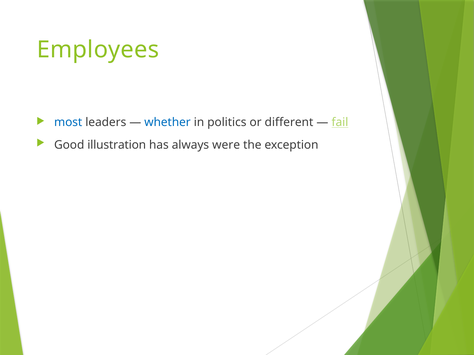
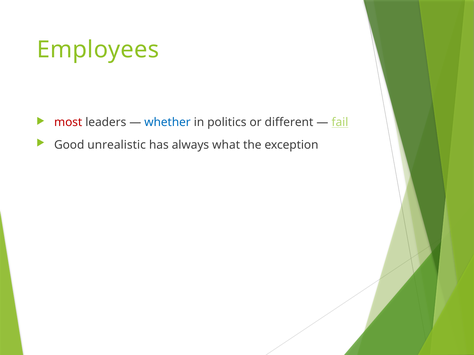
most colour: blue -> red (68, 122)
illustration: illustration -> unrealistic (117, 145)
were: were -> what (226, 145)
